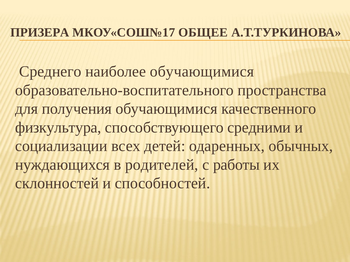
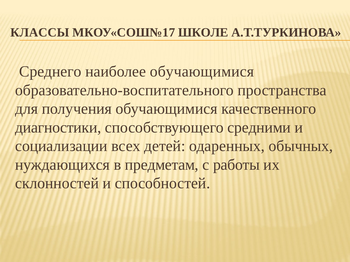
ПРИЗЕРА: ПРИЗЕРА -> КЛАССЫ (40, 32)
ОБЩЕЕ: ОБЩЕЕ -> ШКОЛЕ (203, 32)
физкультура: физкультура -> диагностики (58, 128)
родителей: родителей -> предметам (162, 165)
